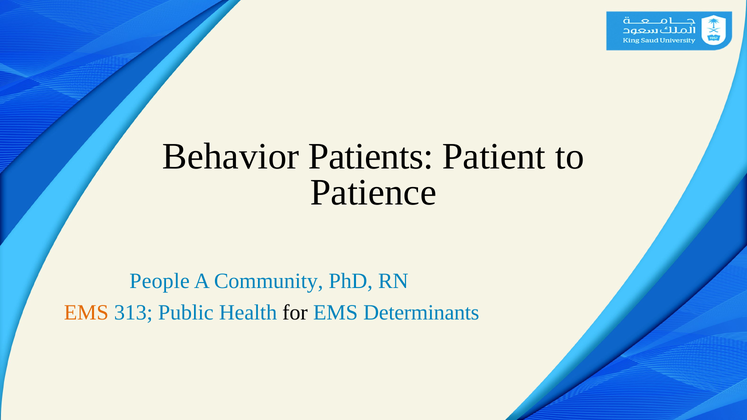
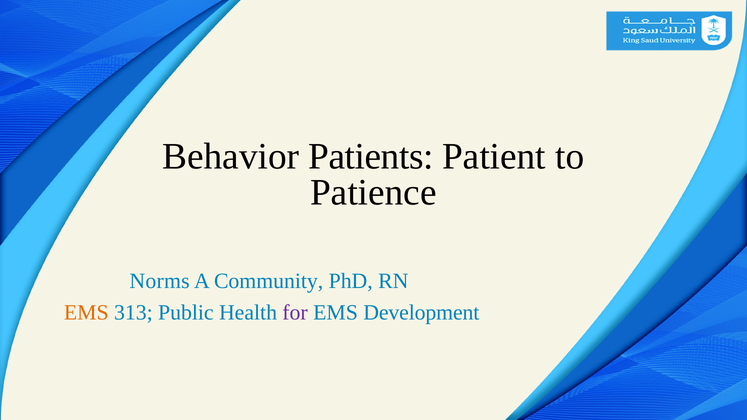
People: People -> Norms (160, 281)
for colour: black -> purple (295, 313)
Determinants: Determinants -> Development (421, 313)
